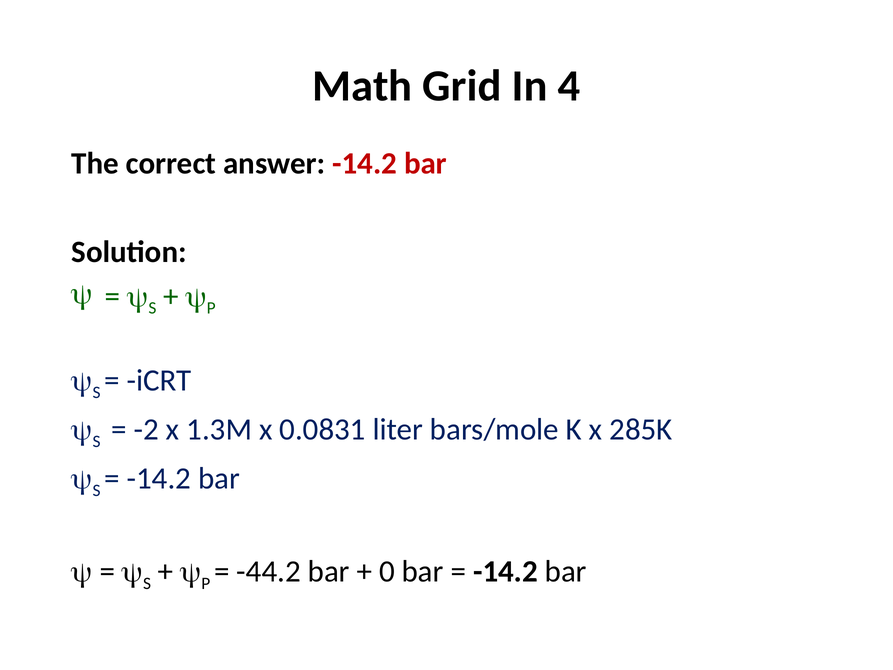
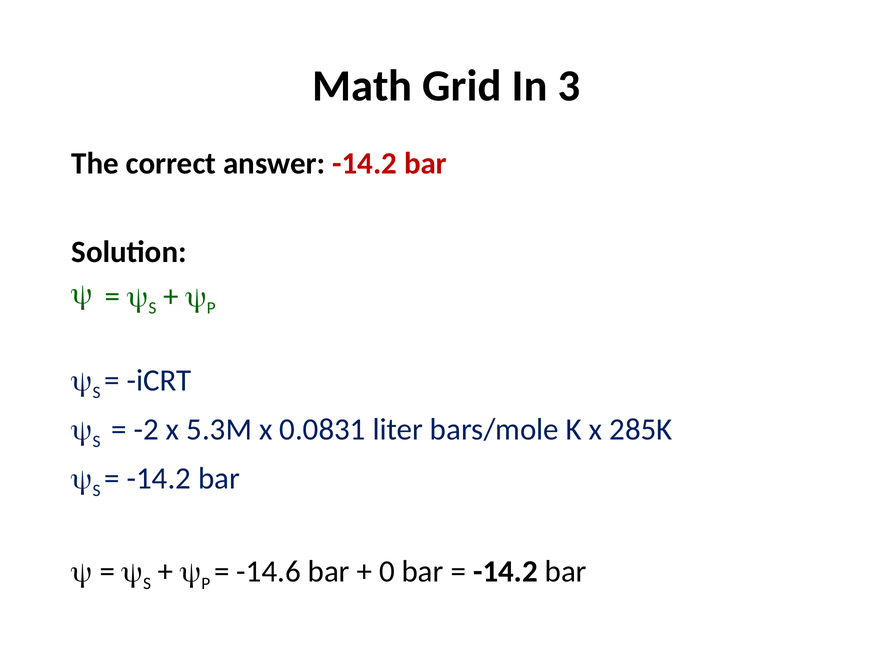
4: 4 -> 3 (569, 86)
1.3M: 1.3M -> 5.3M (219, 429)
-44.2: -44.2 -> -14.6 (269, 571)
